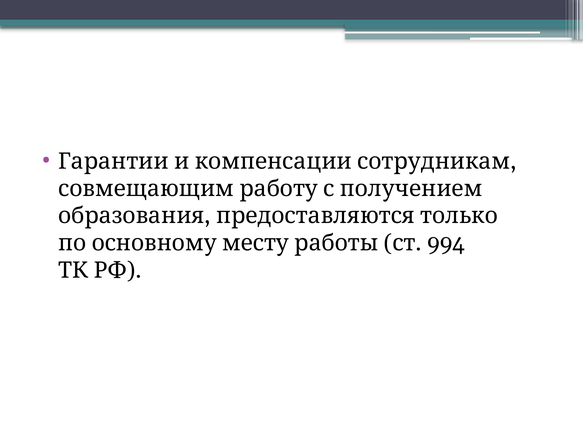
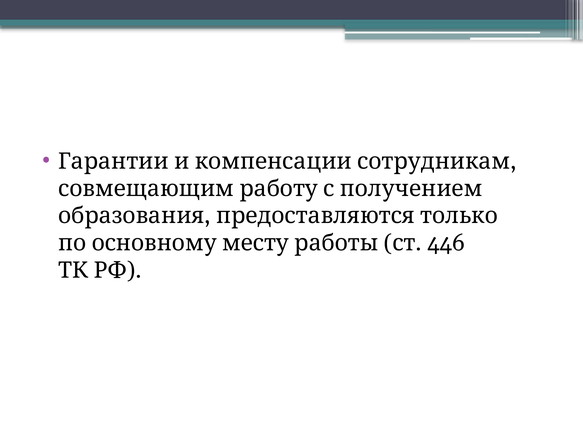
994: 994 -> 446 (446, 243)
